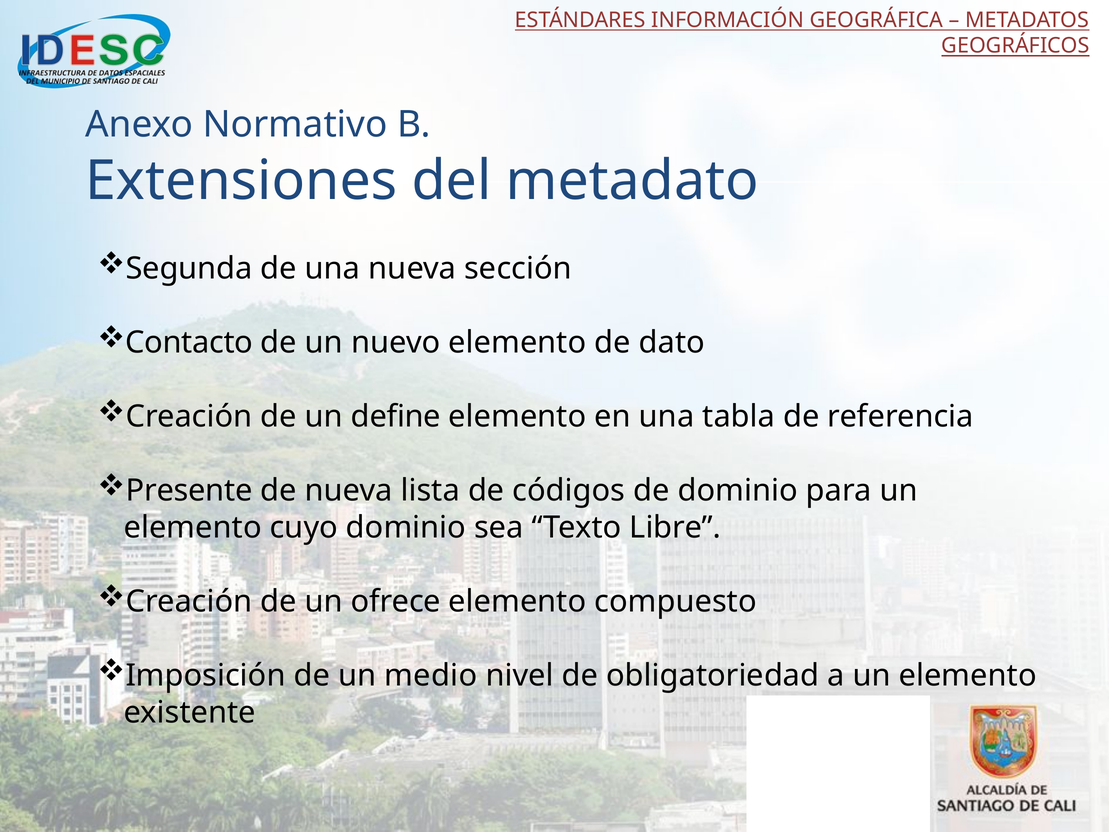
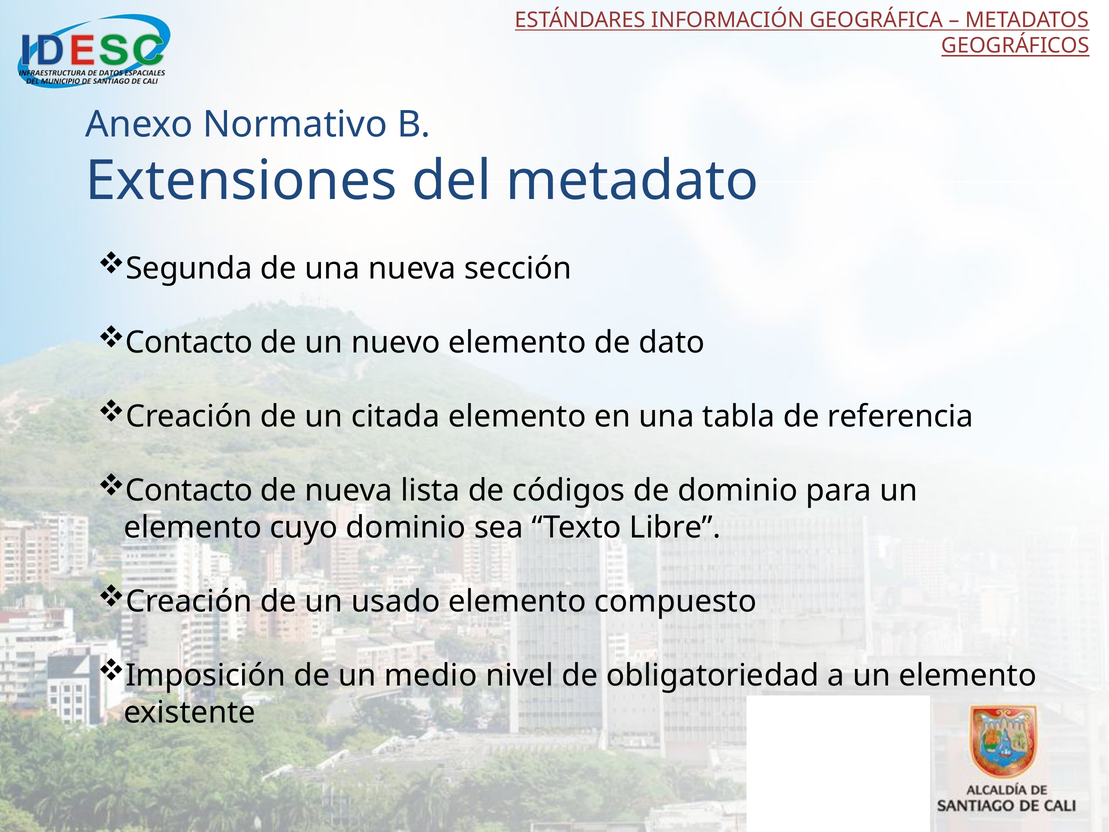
define: define -> citada (396, 417)
Presente: Presente -> Contacto (189, 491)
ofrece: ofrece -> usado (396, 602)
